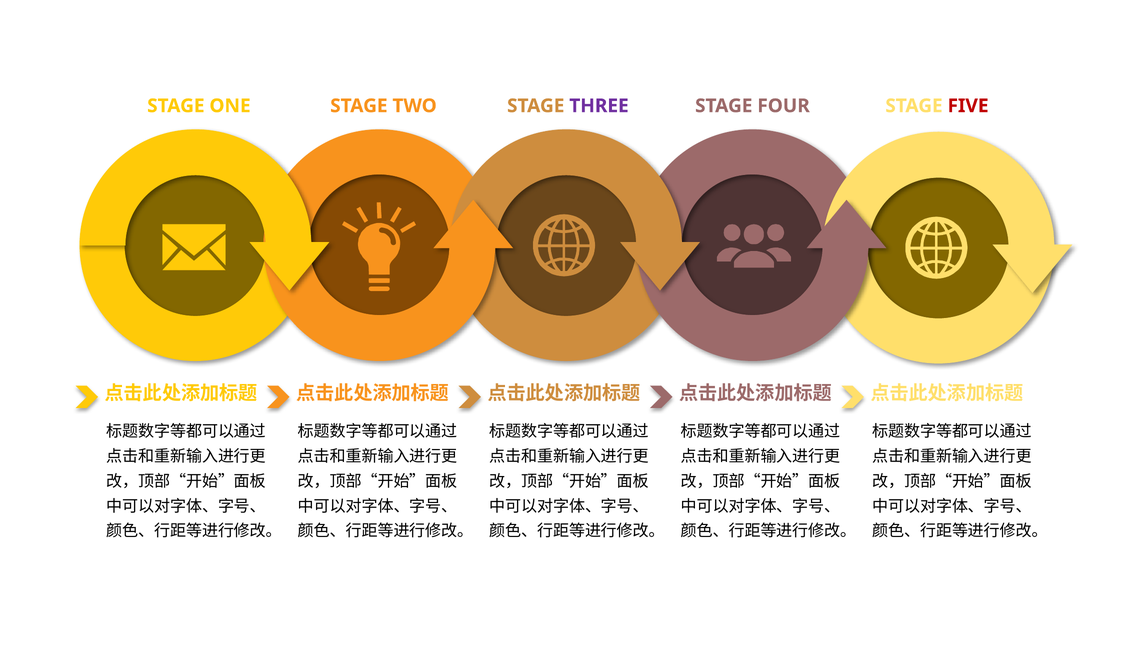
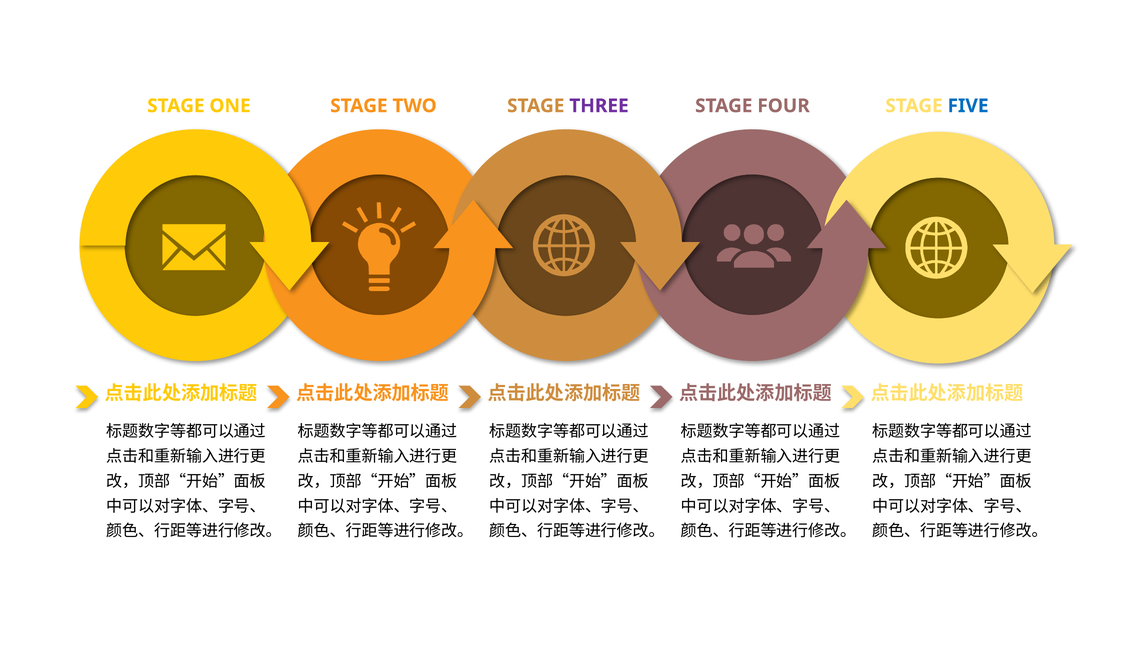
FIVE colour: red -> blue (968, 106)
